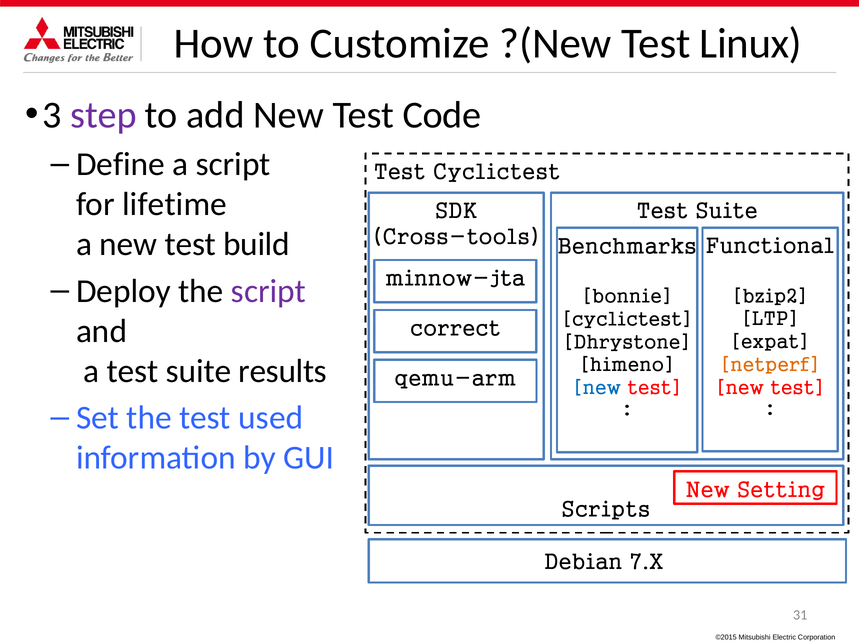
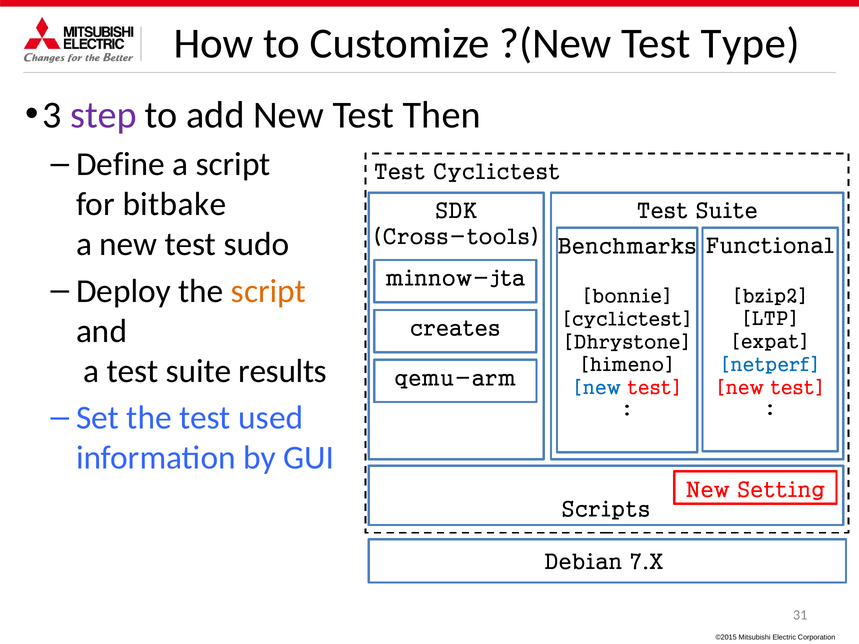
Linux: Linux -> Type (750, 44)
Code: Code -> Then (442, 115)
lifetime: lifetime -> bitbake (174, 205)
build: build -> sudo (256, 245)
script colour: purple -> orange (268, 291)
correct: correct -> creates (455, 329)
netperf colour: orange -> blue (770, 365)
